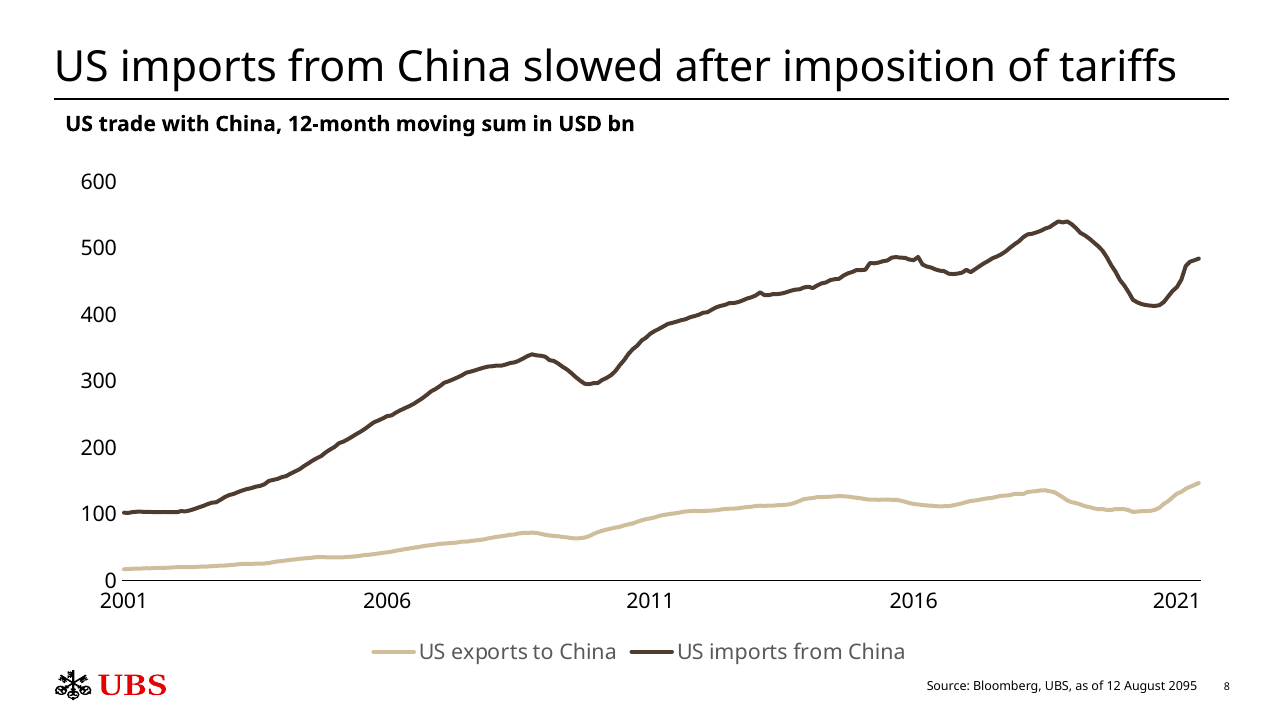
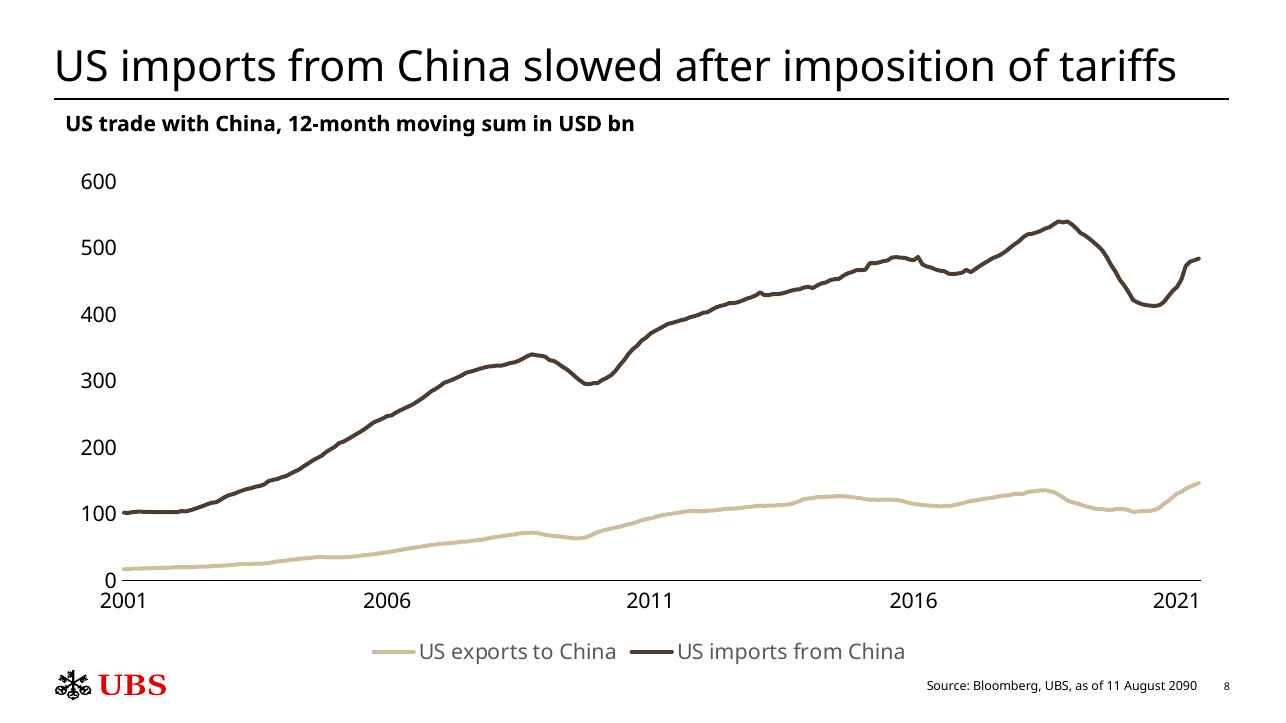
12: 12 -> 11 (1114, 687)
2095: 2095 -> 2090 (1183, 687)
